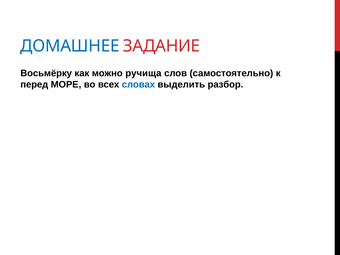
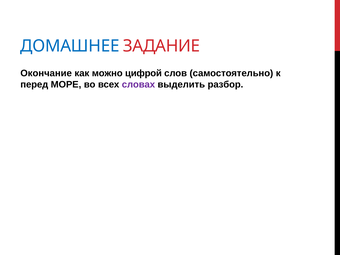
Восьмёрку: Восьмёрку -> Окончание (46, 73)
ручища: ручища -> цифрой (143, 73)
словах colour: blue -> purple (138, 85)
